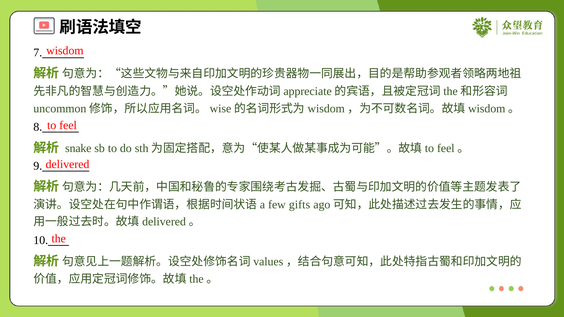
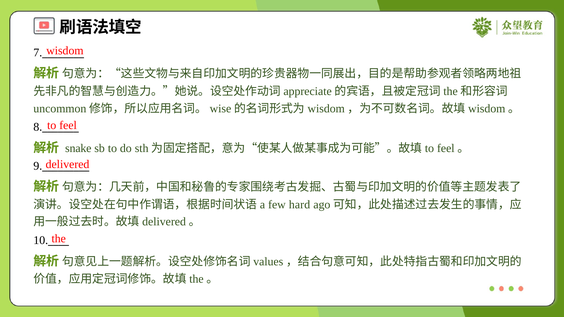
gifts: gifts -> hard (300, 205)
